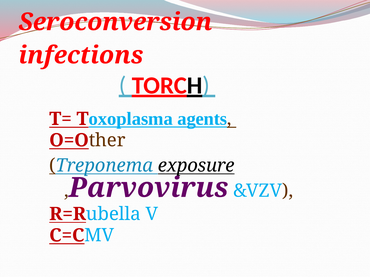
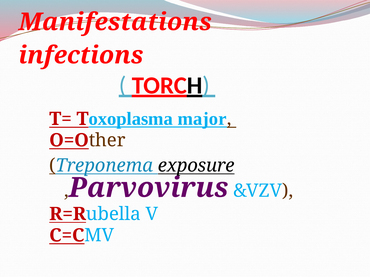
Seroconversion: Seroconversion -> Manifestations (115, 22)
agents: agents -> major (202, 119)
